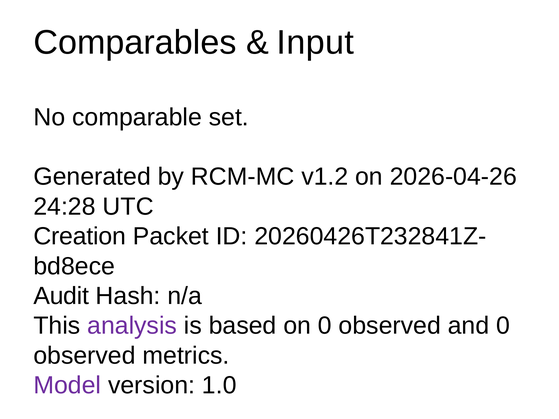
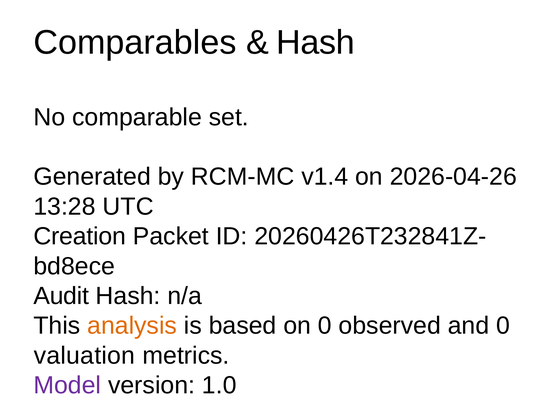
Input: Input -> Hash (316, 42)
v1.2: v1.2 -> v1.4 (325, 177)
24:28: 24:28 -> 13:28 (65, 207)
analysis colour: purple -> orange (132, 326)
observed: observed -> valuation (84, 356)
